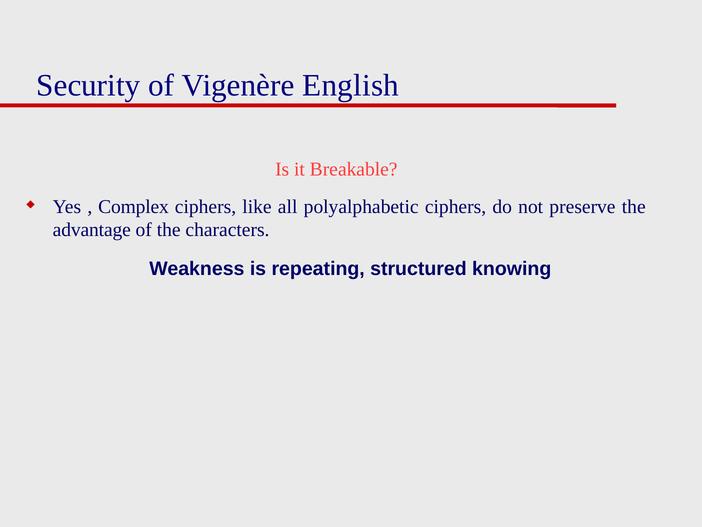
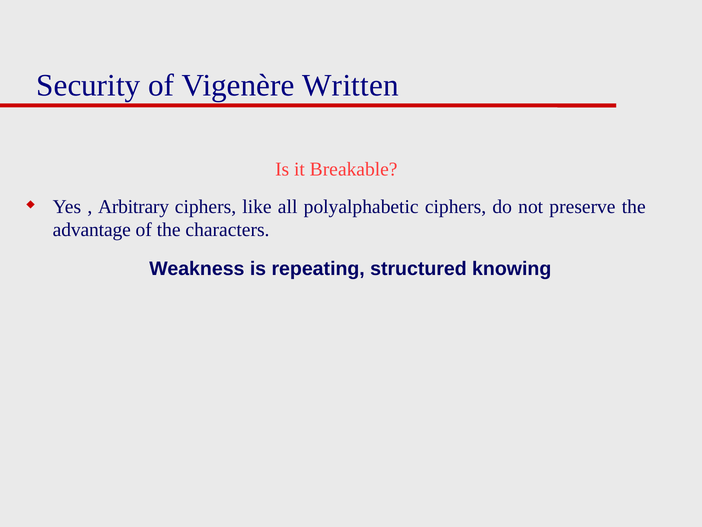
English: English -> Written (351, 85)
Complex: Complex -> Arbitrary (134, 206)
